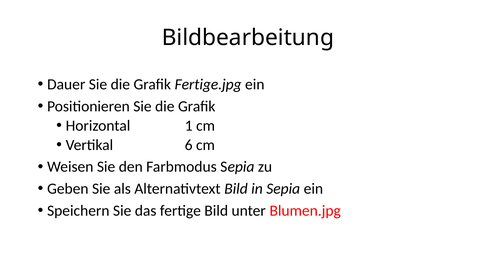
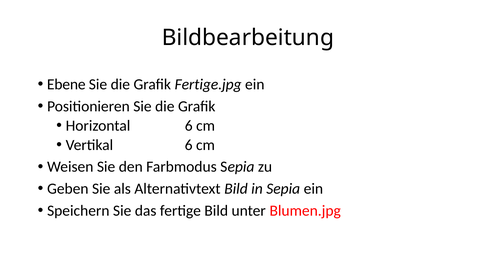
Dauer: Dauer -> Ebene (66, 84)
Horizontal 1: 1 -> 6 (189, 126)
